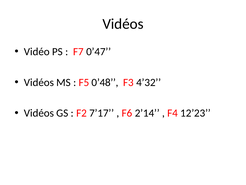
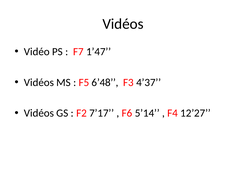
0’47: 0’47 -> 1’47 (99, 52)
0’48: 0’48 -> 6’48 (105, 82)
4’32: 4’32 -> 4’37 (149, 82)
2’14: 2’14 -> 5’14 (147, 113)
12’23: 12’23 -> 12’27 (196, 113)
